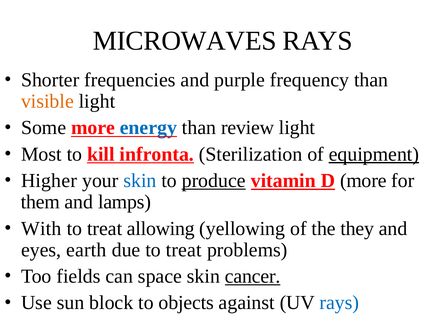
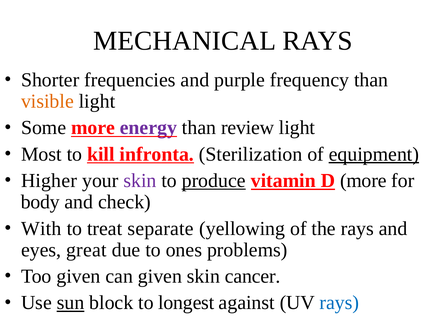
MICROWAVES: MICROWAVES -> MECHANICAL (185, 41)
energy colour: blue -> purple (148, 128)
skin colour: blue -> purple (140, 180)
them: them -> body (40, 202)
lamps: lamps -> check (124, 202)
allowing: allowing -> separate (161, 228)
the they: they -> rays (357, 228)
earth: earth -> great (86, 250)
due to treat: treat -> ones (184, 250)
Too fields: fields -> given (79, 276)
can space: space -> given (160, 276)
cancer underline: present -> none (253, 276)
sun underline: none -> present (71, 302)
objects: objects -> longest (186, 302)
